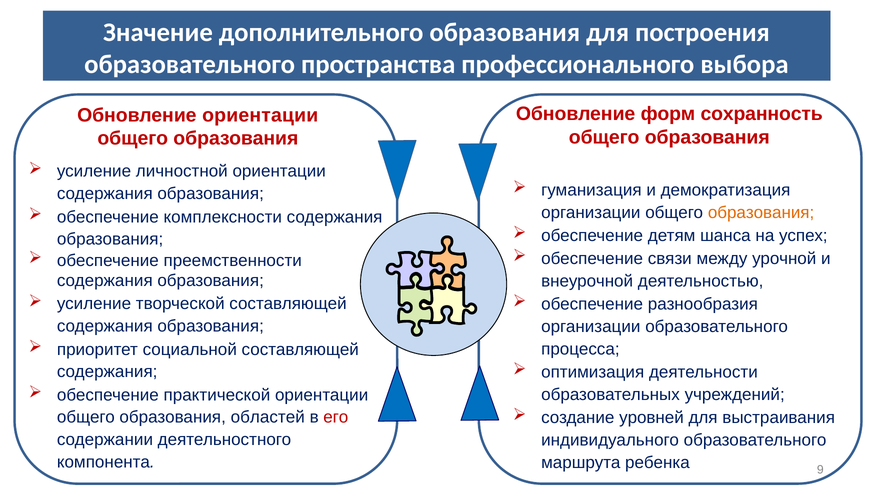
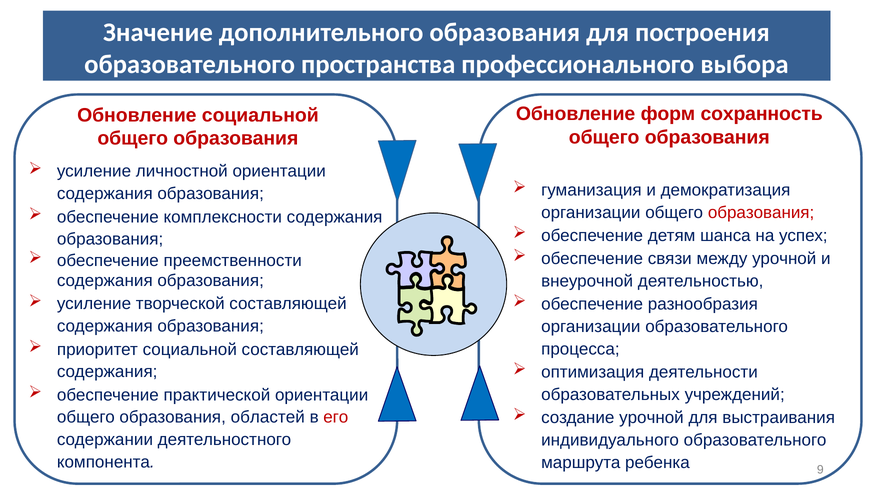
Обновление ориентации: ориентации -> социальной (260, 115)
образования colour: orange -> red (761, 213)
создание уровней: уровней -> урочной (651, 418)
